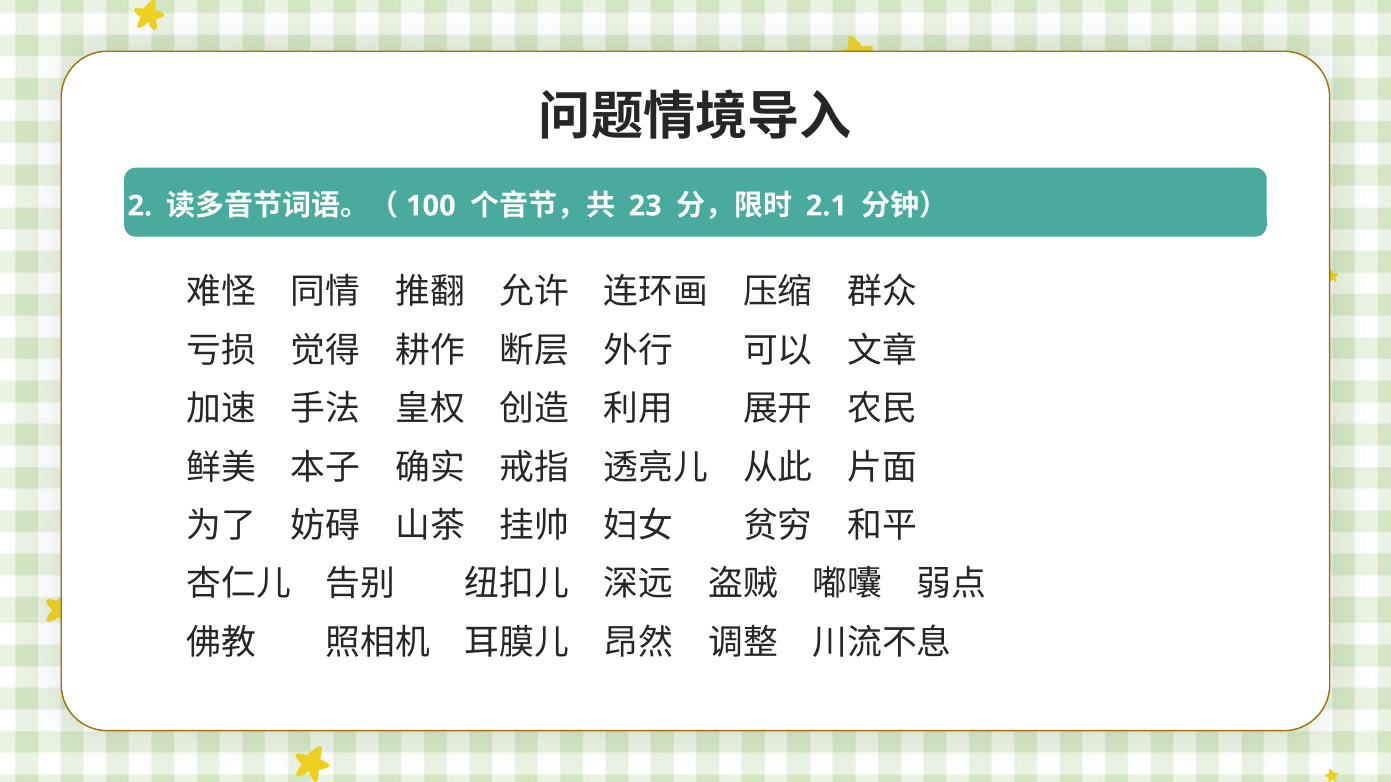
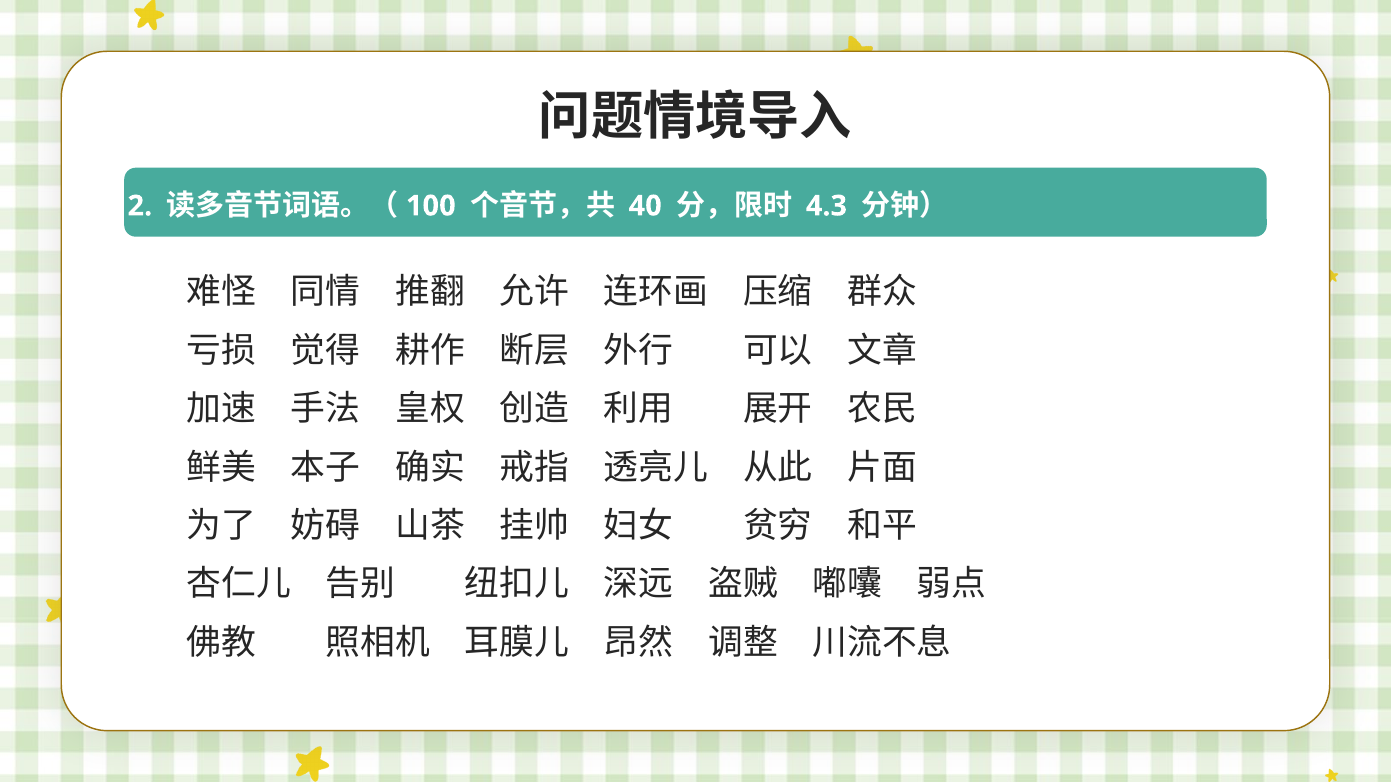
23: 23 -> 40 (645, 206)
2.1: 2.1 -> 4.3 (826, 206)
